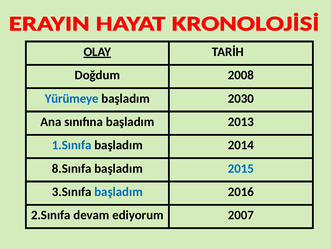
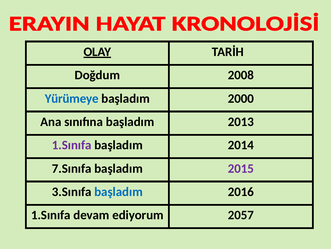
2030: 2030 -> 2000 (241, 98)
1.Sınıfa colour: blue -> purple (72, 145)
8.Sınıfa: 8.Sınıfa -> 7.Sınıfa (72, 168)
2015 colour: blue -> purple (241, 168)
2.Sınıfa: 2.Sınıfa -> 1.Sınıfa (51, 215)
2007: 2007 -> 2057 (241, 215)
